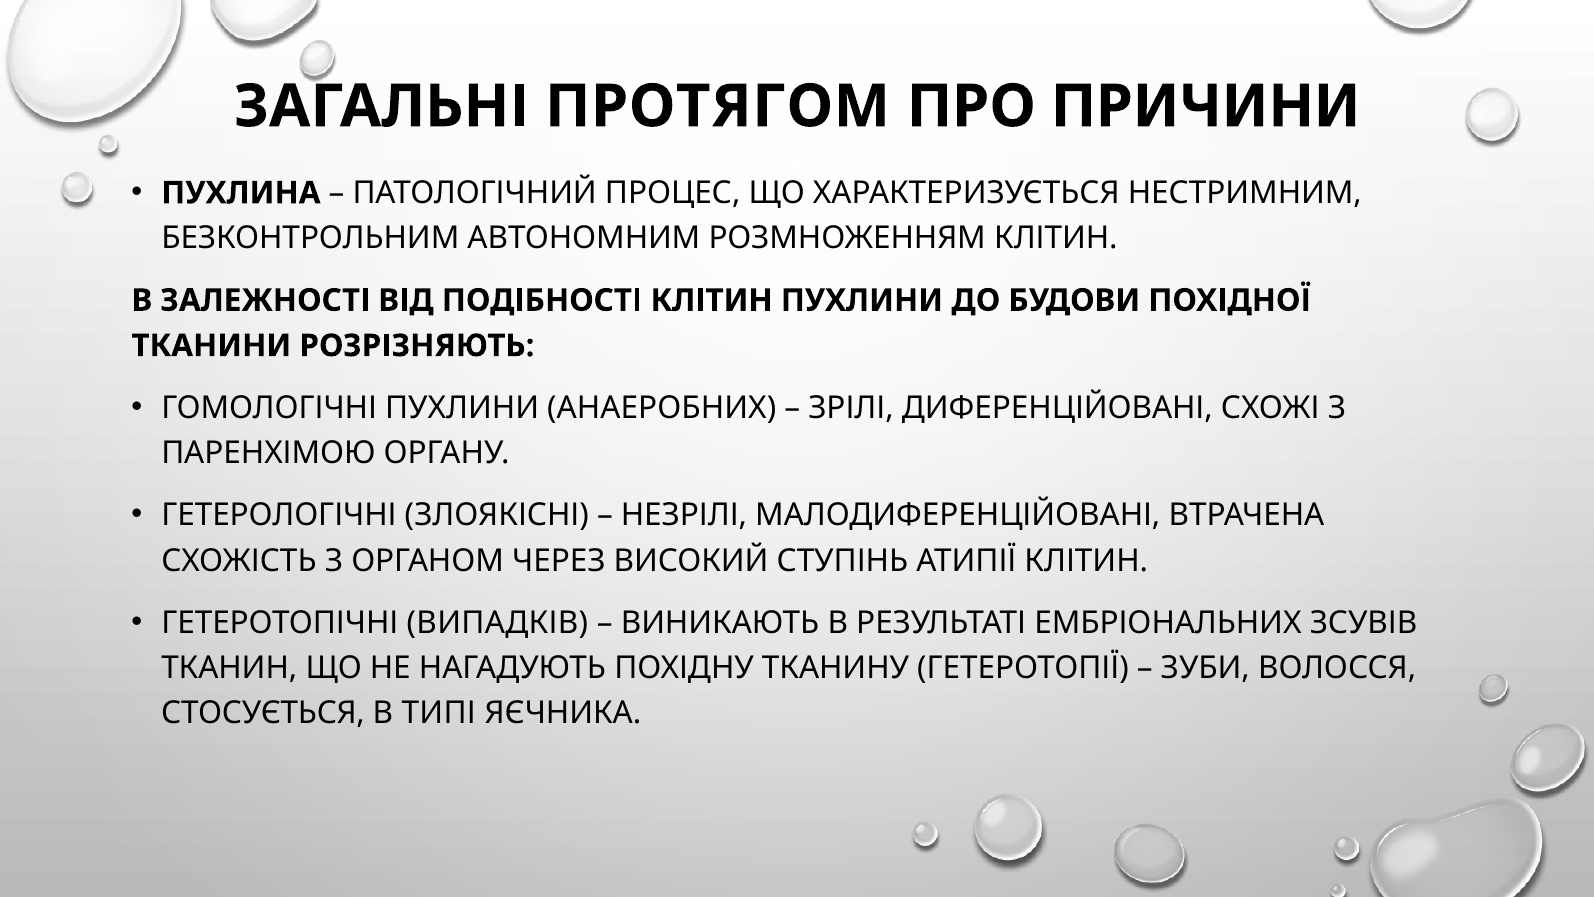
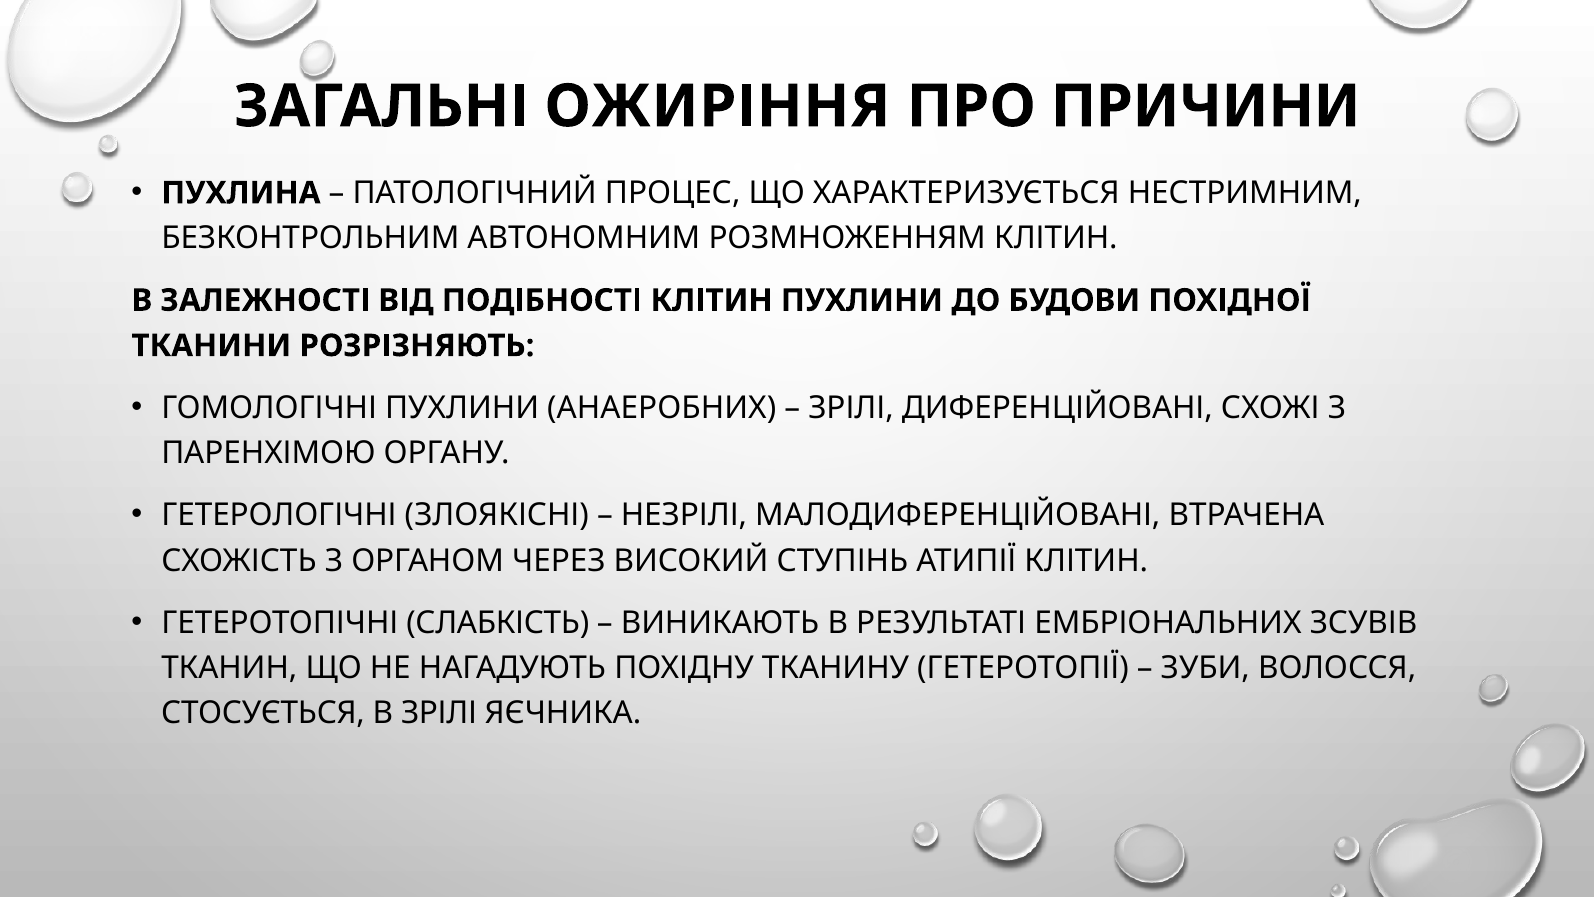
ПРОТЯГОМ: ПРОТЯГОМ -> ОЖИРІННЯ (718, 107)
ВИПАДКІВ: ВИПАДКІВ -> СЛАБКІСТЬ (498, 622)
В ТИПІ: ТИПІ -> ЗРІЛІ (439, 713)
